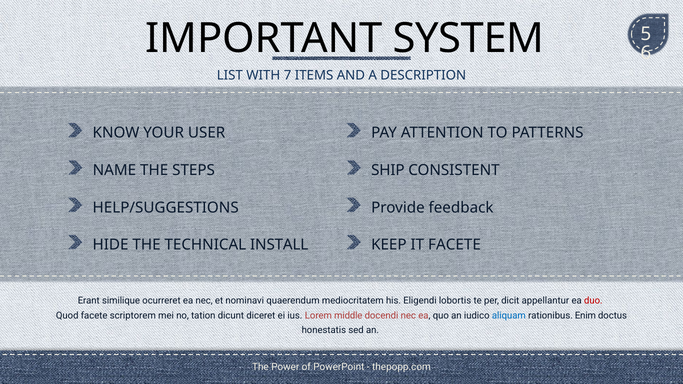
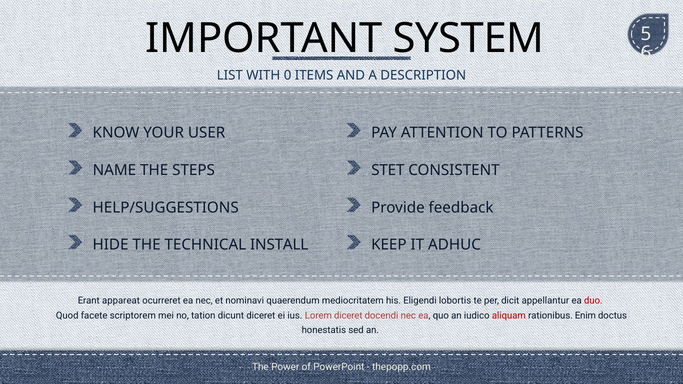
7: 7 -> 0 (288, 75)
SHIP: SHIP -> STET (388, 170)
IT FACETE: FACETE -> ADHUC (454, 245)
similique: similique -> appareat (121, 301)
Lorem middle: middle -> diceret (348, 316)
aliquam colour: blue -> red (509, 316)
